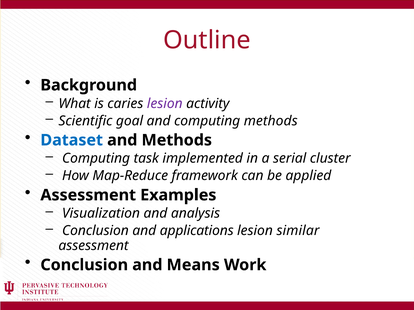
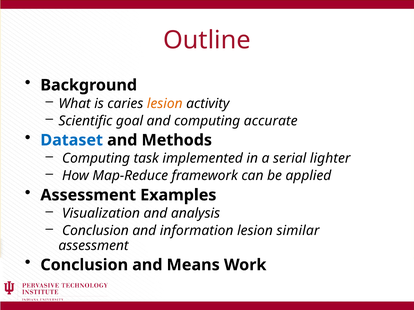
lesion colour: purple -> orange (165, 104)
computing methods: methods -> accurate (271, 121)
cluster: cluster -> lighter (330, 159)
applications: applications -> information (197, 231)
